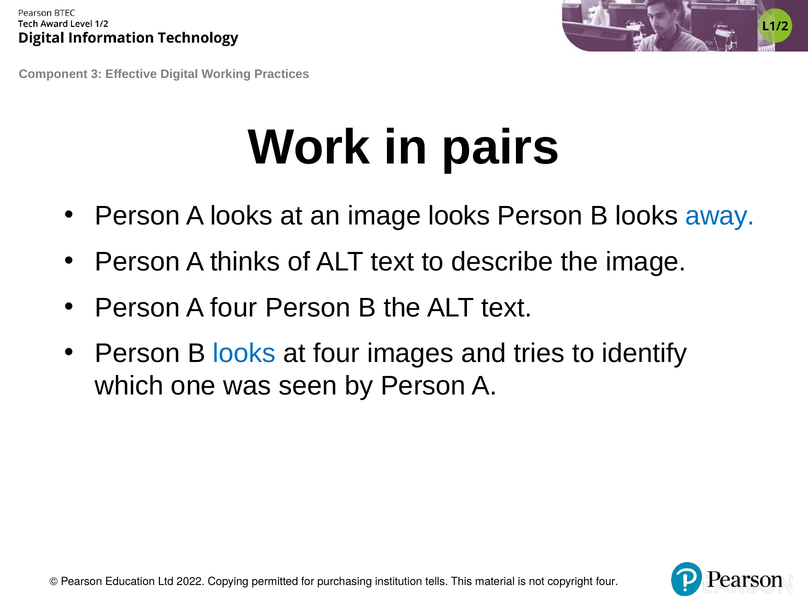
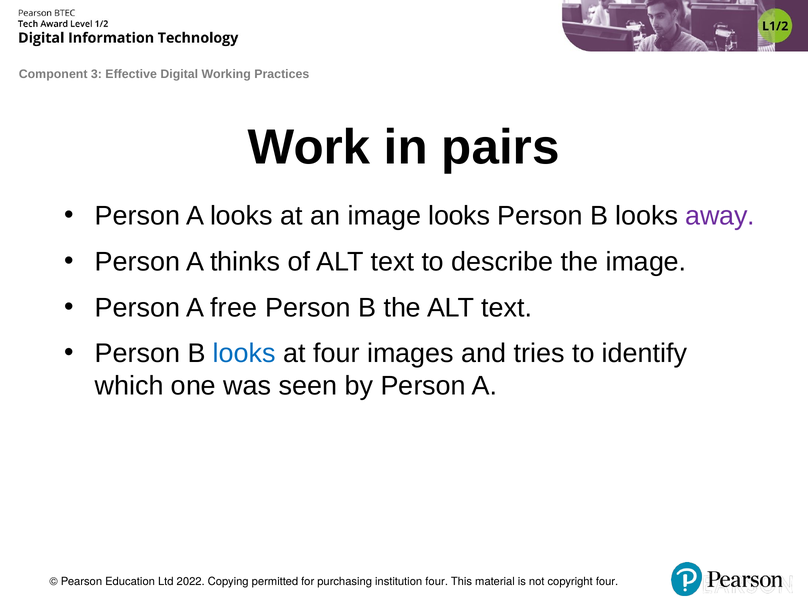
away colour: blue -> purple (720, 216)
A four: four -> free (234, 308)
institution tells: tells -> four (437, 582)
